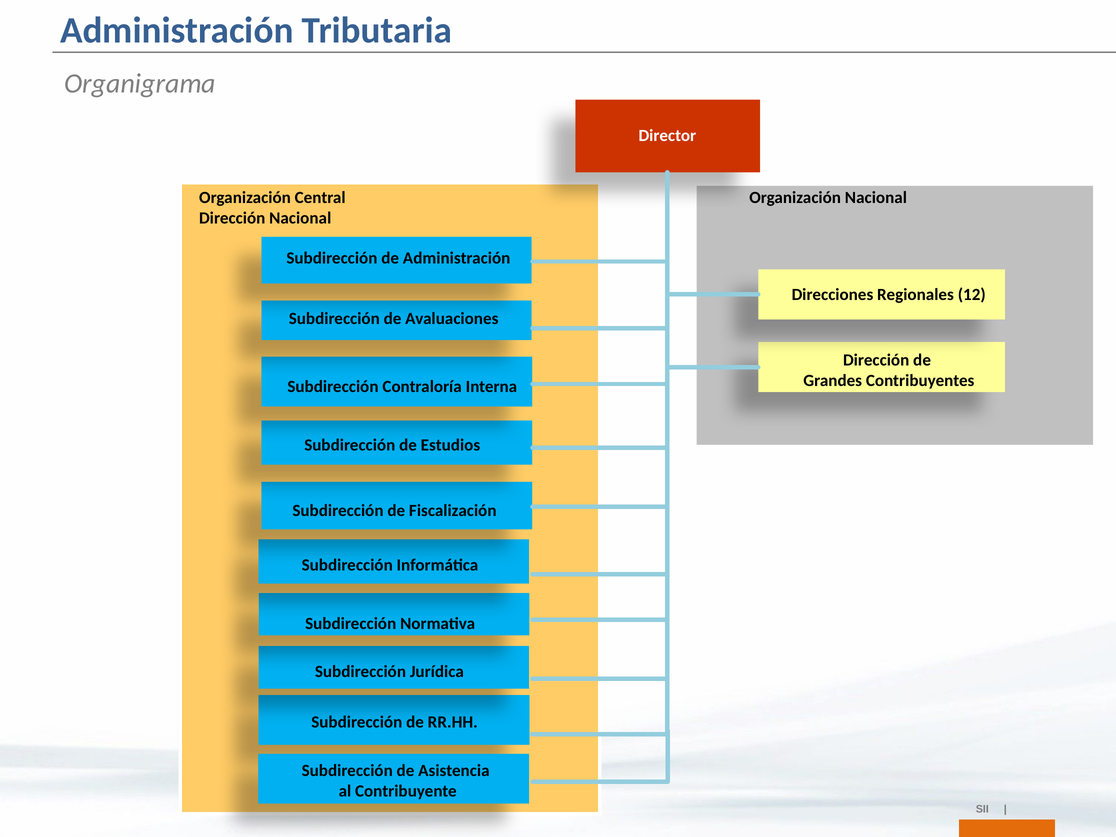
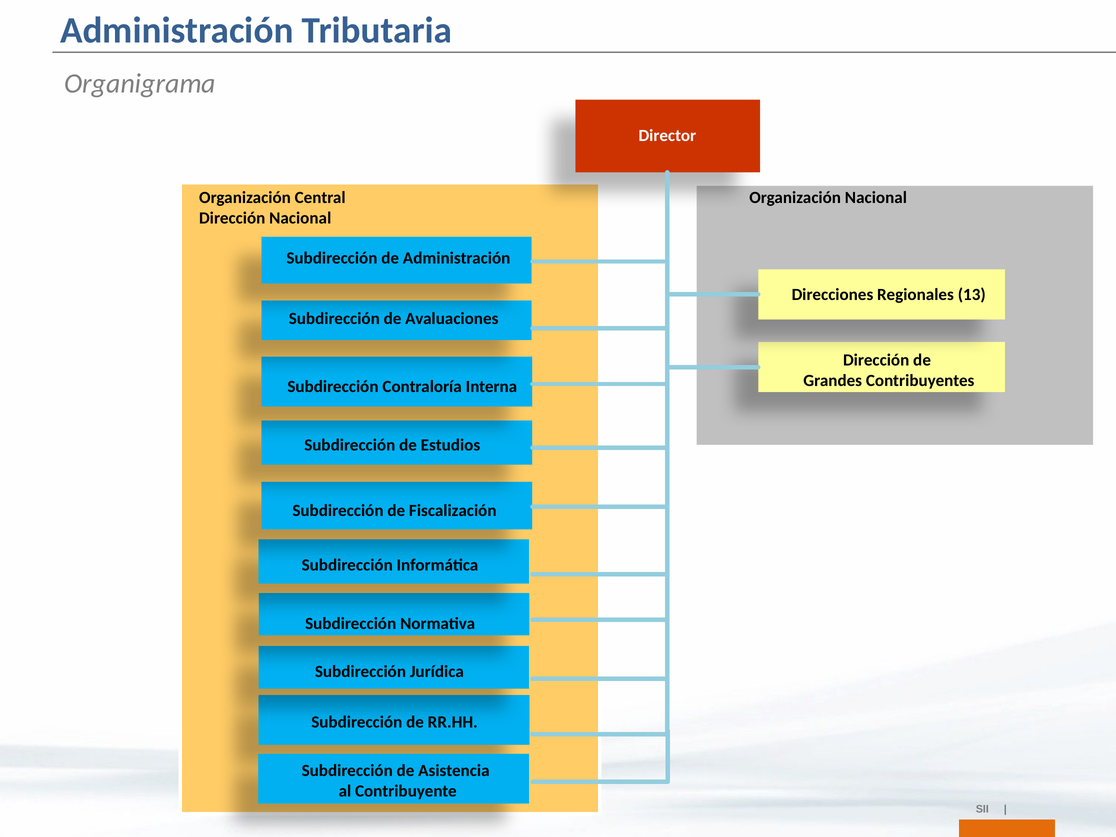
12: 12 -> 13 (972, 295)
